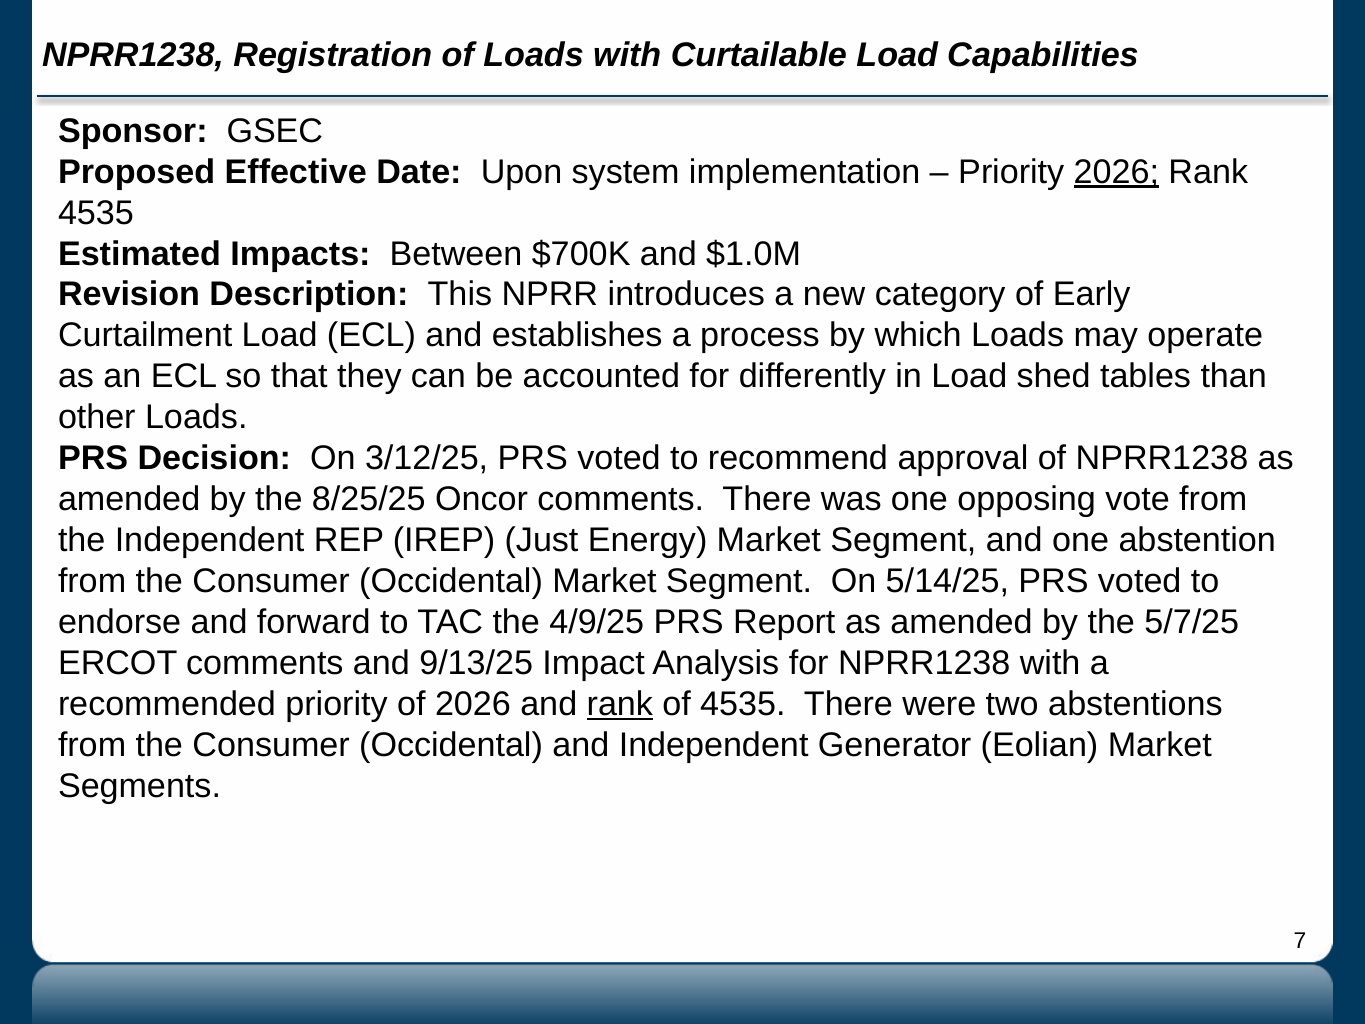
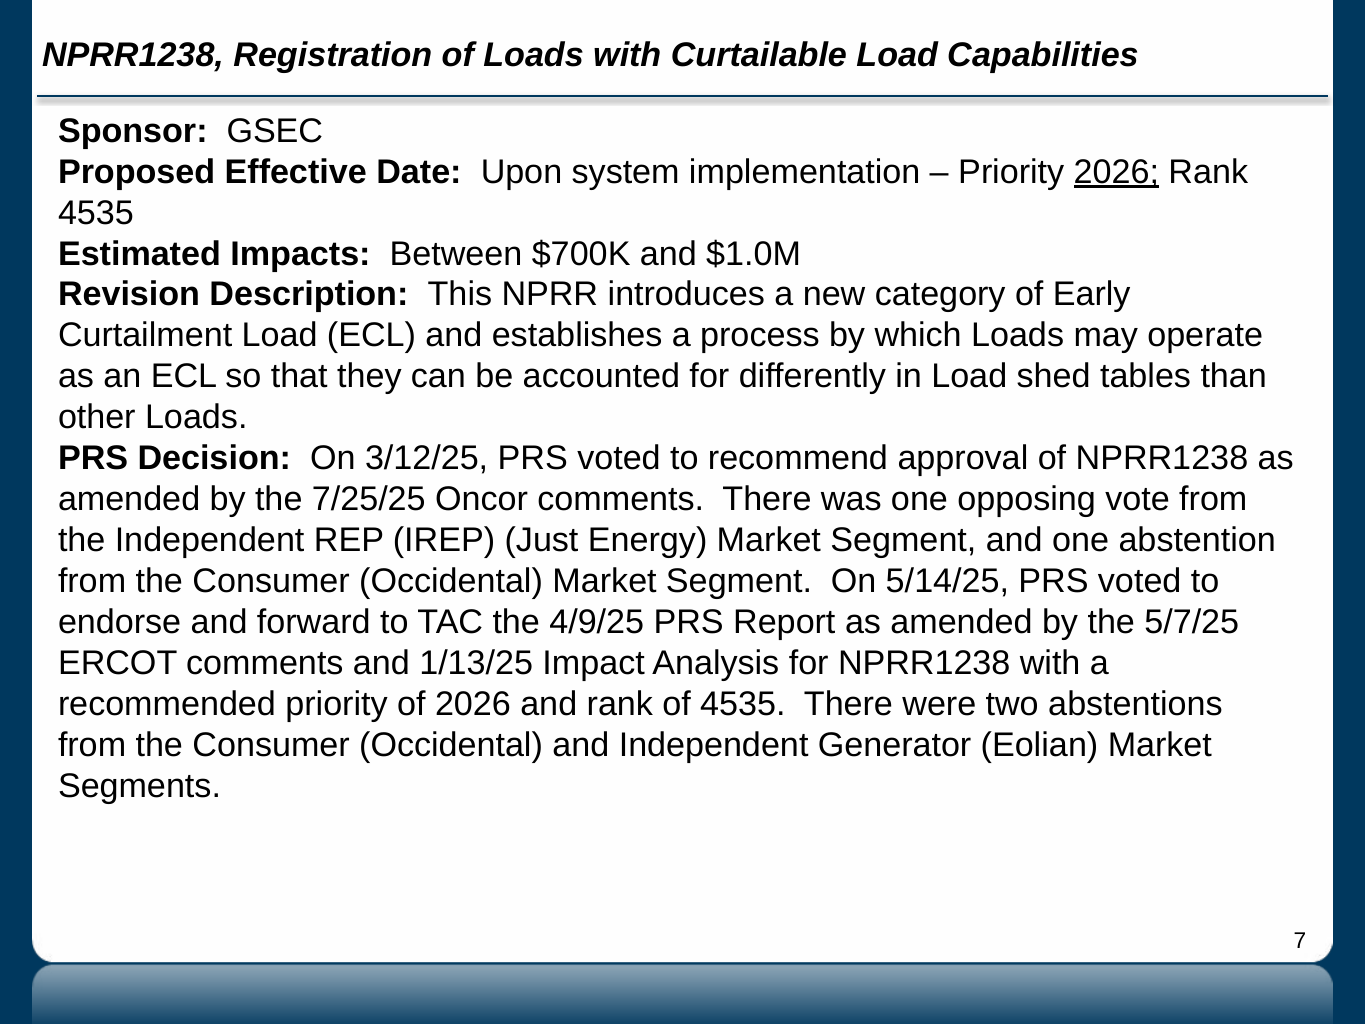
8/25/25: 8/25/25 -> 7/25/25 (369, 499)
9/13/25: 9/13/25 -> 1/13/25 (476, 663)
rank underline: present -> none (620, 704)
